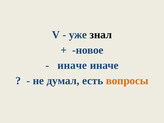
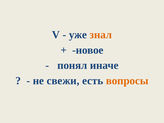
знал colour: black -> orange (101, 35)
иначе: иначе -> понял (72, 65)
думал: думал -> свежи (63, 81)
